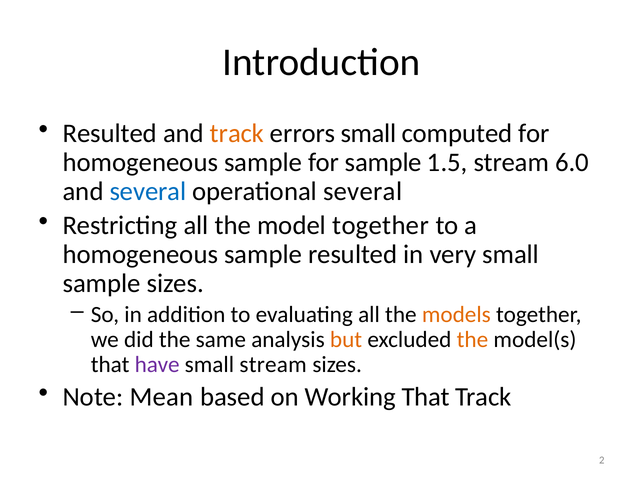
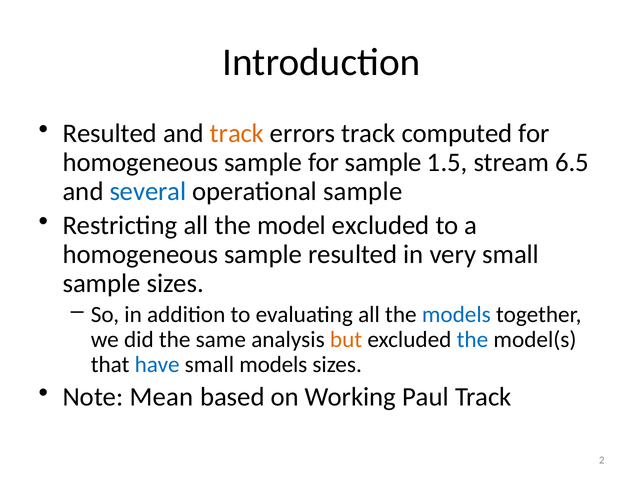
errors small: small -> track (368, 134)
6.0: 6.0 -> 6.5 (572, 163)
operational several: several -> sample (363, 192)
model together: together -> excluded (381, 226)
models colour: orange -> blue (456, 315)
the colour: orange -> blue (472, 340)
have colour: purple -> blue (157, 365)
small stream: stream -> models (273, 365)
Working That: That -> Paul (426, 397)
